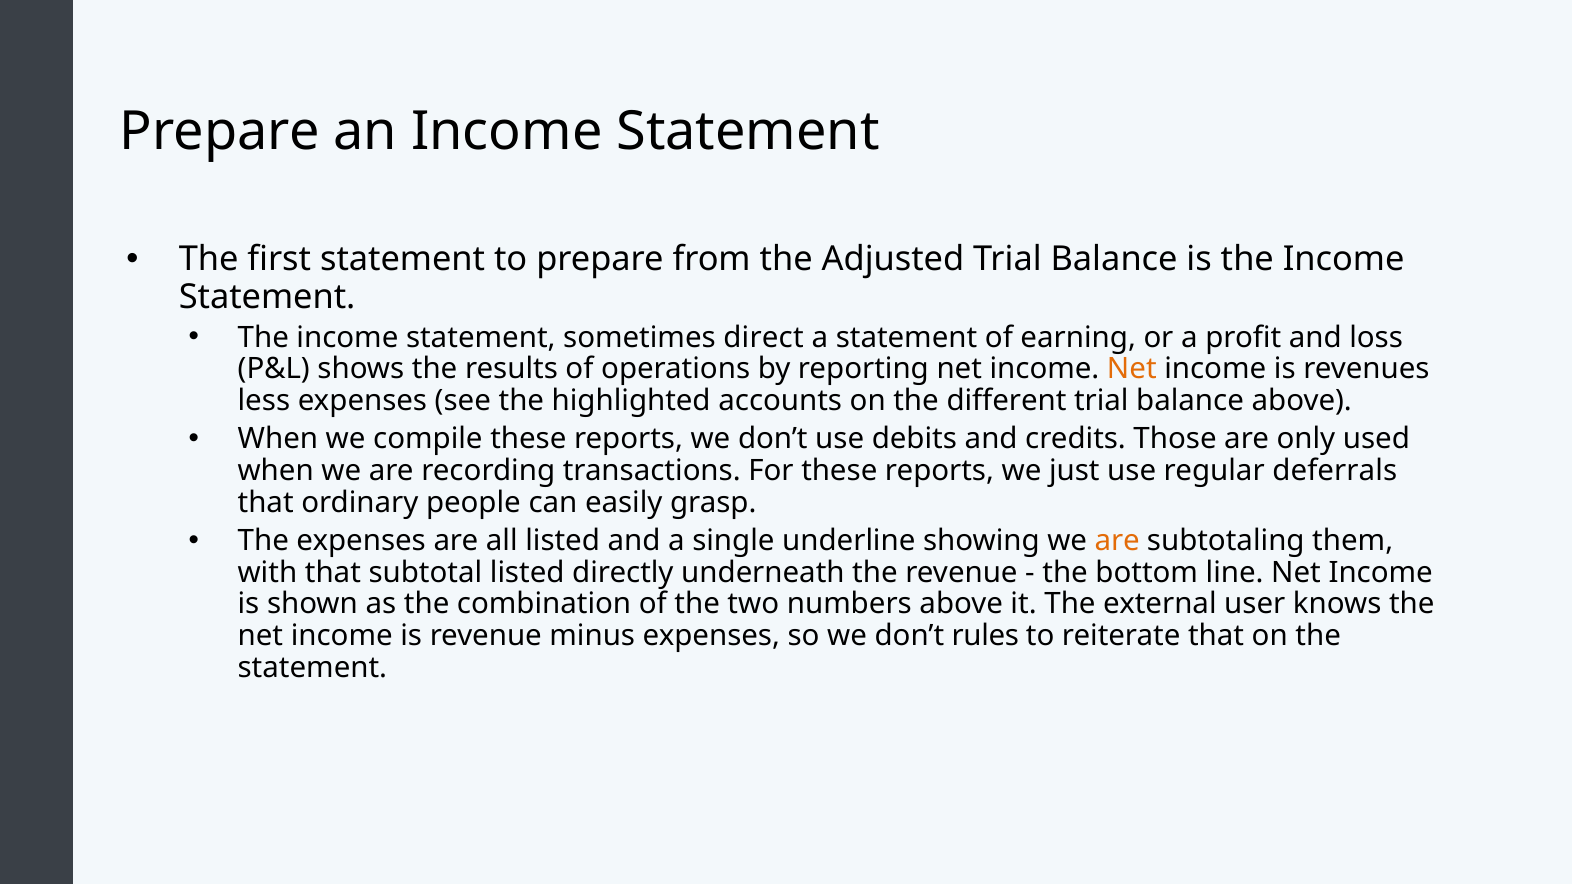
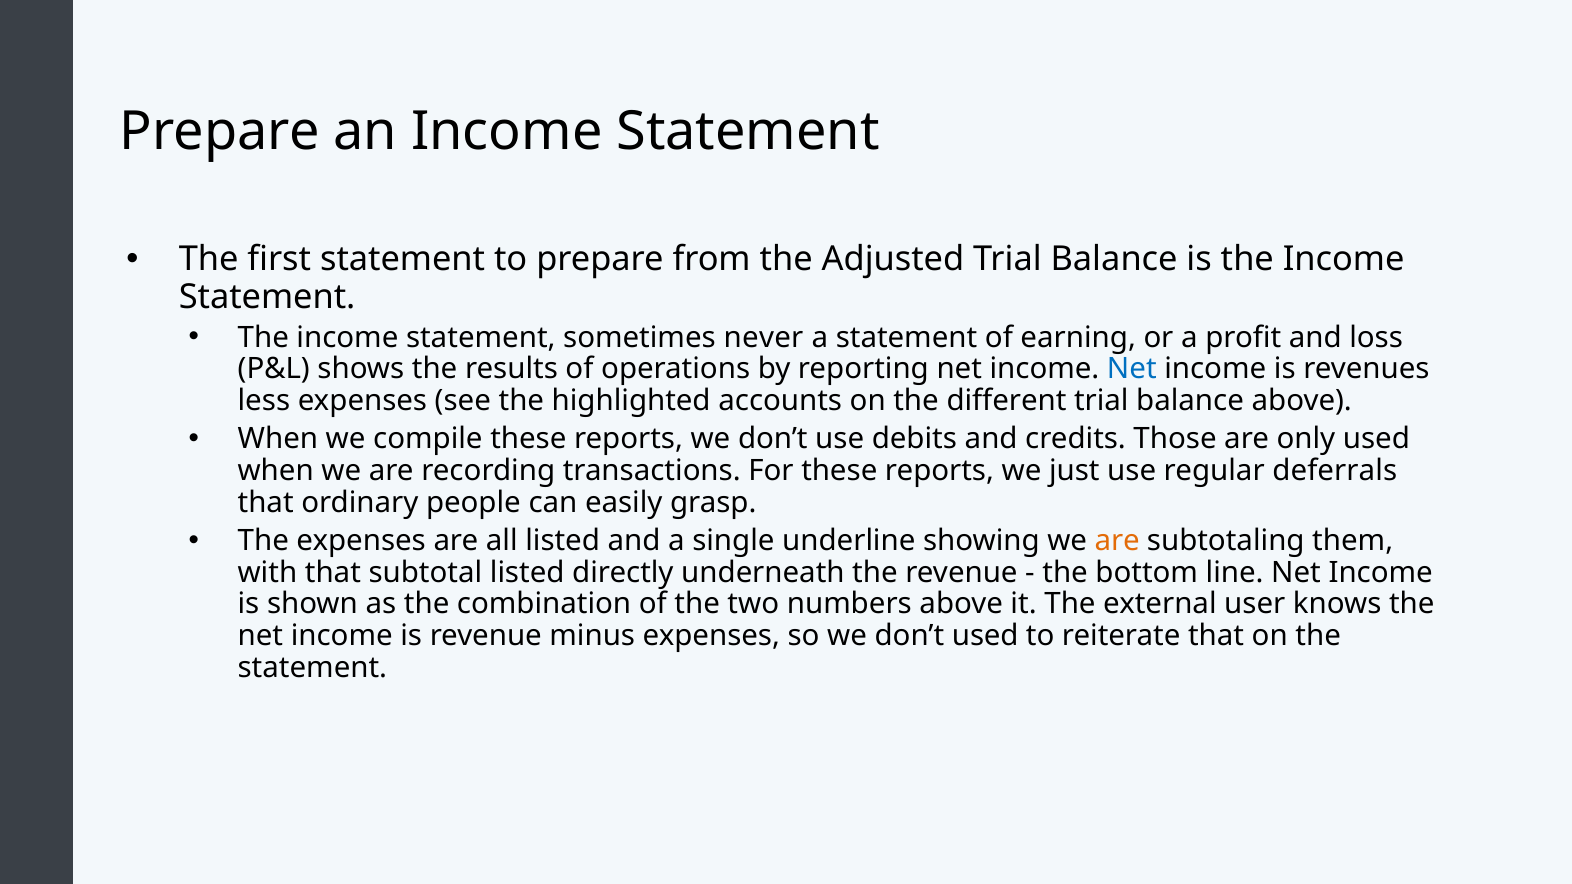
direct: direct -> never (763, 337)
Net colour: orange -> blue (1132, 369)
don’t rules: rules -> used (985, 636)
